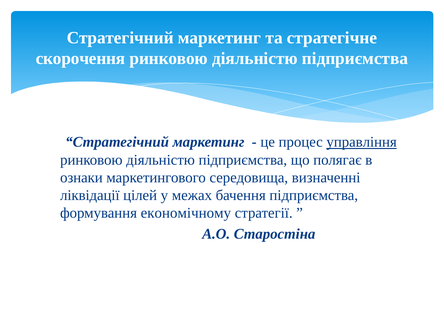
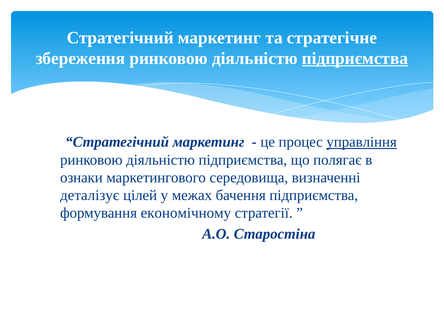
скорочення: скорочення -> збереження (80, 58)
підприємства underline: none -> present (355, 58)
ліквідації: ліквідації -> деталізує (90, 195)
